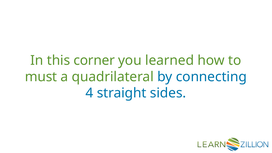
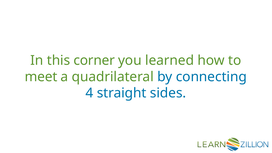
must: must -> meet (41, 77)
